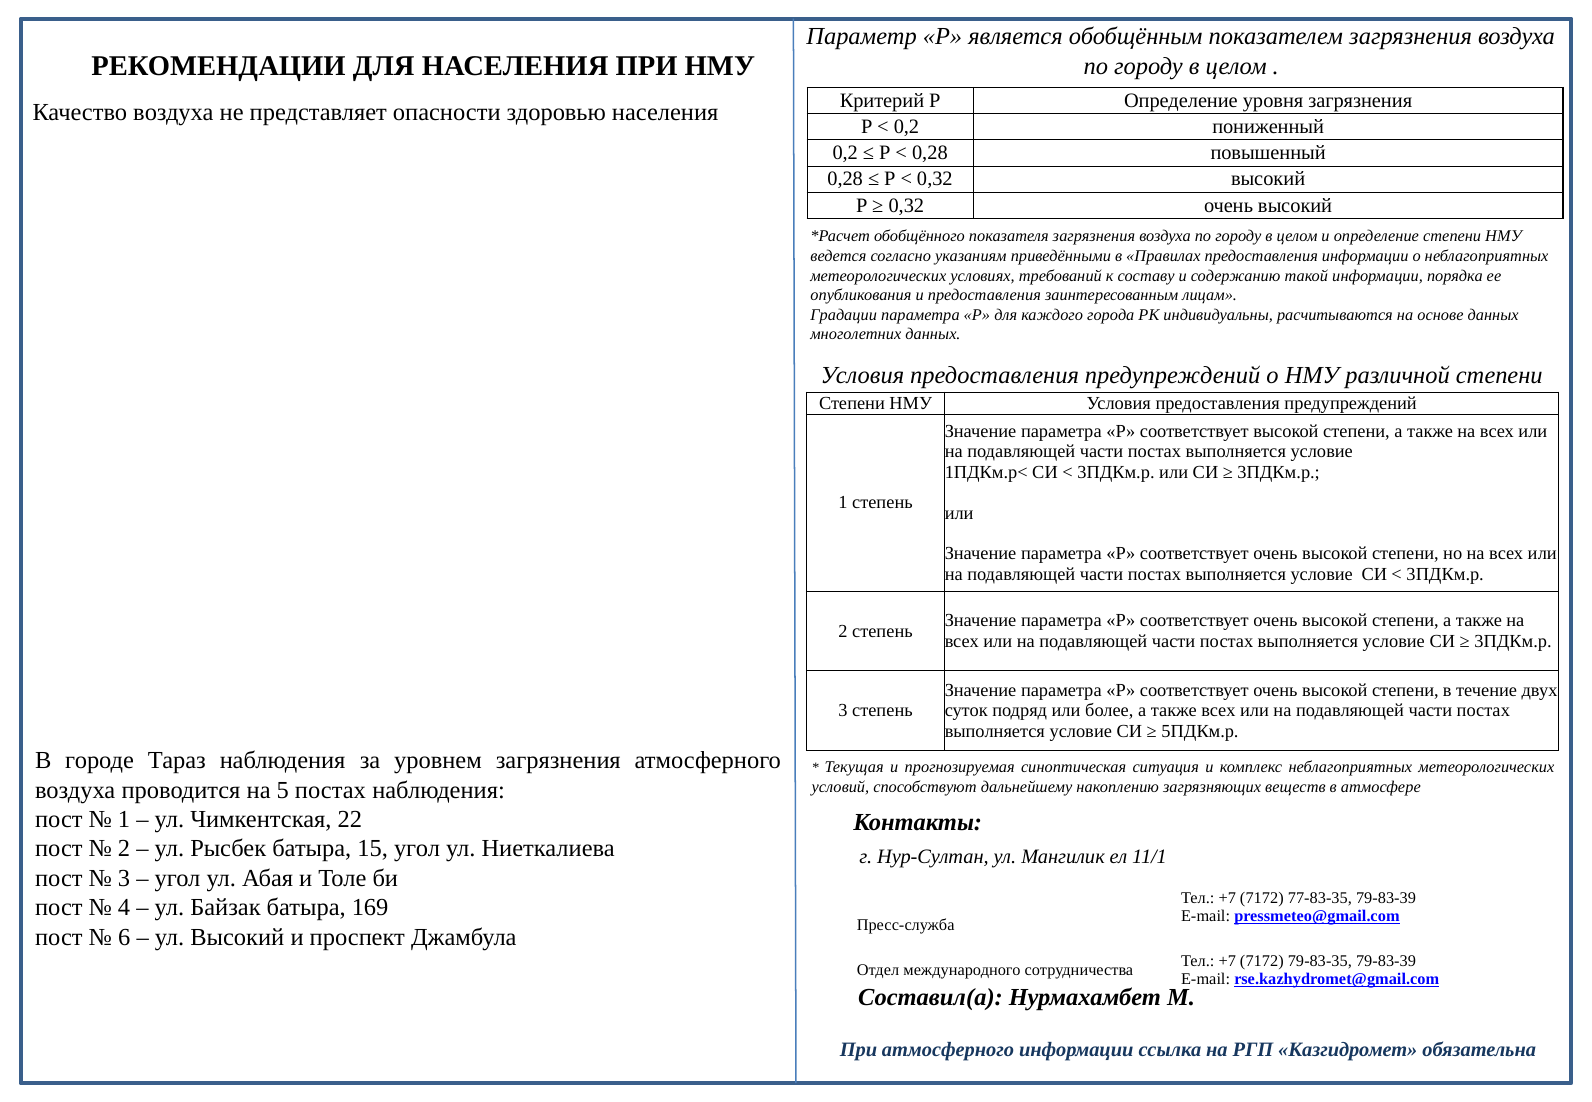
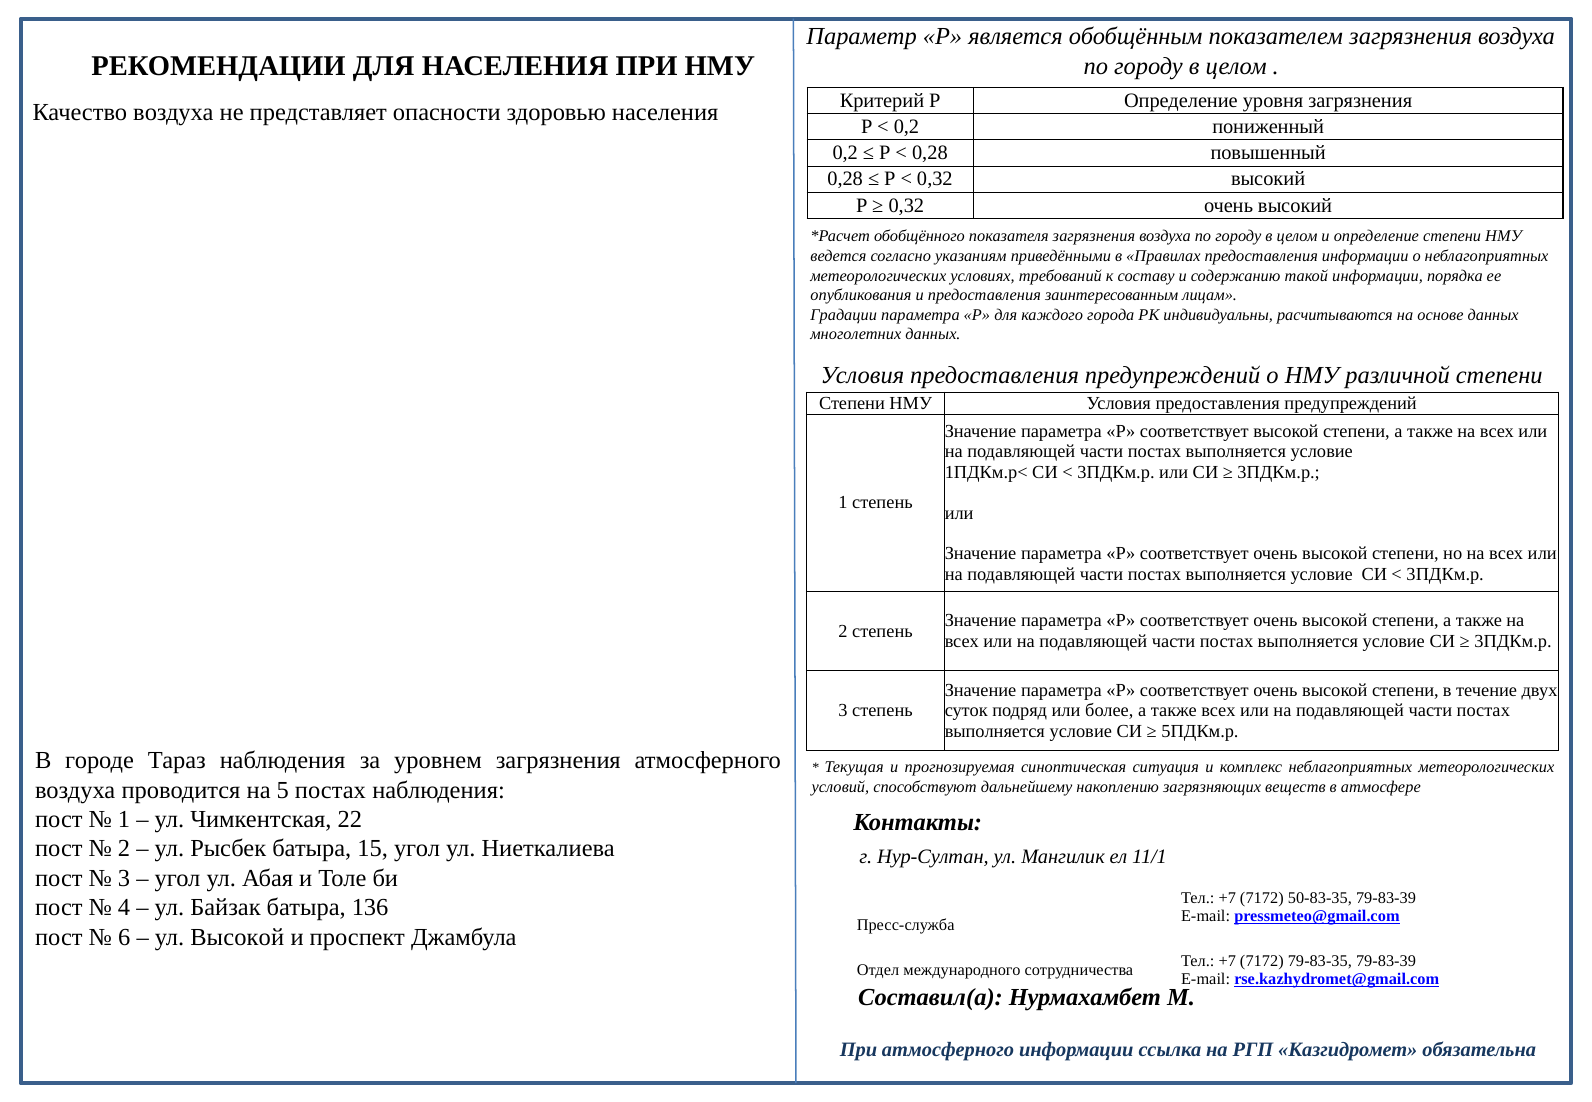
77-83-35: 77-83-35 -> 50-83-35 (1320, 898)
169: 169 -> 136 (370, 908)
ул Высокий: Высокий -> Высокой (237, 937)
